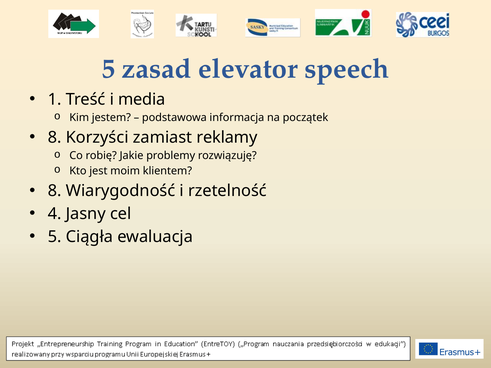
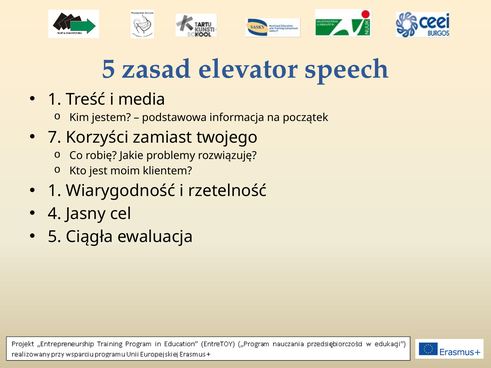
8: 8 -> 7 (55, 138)
reklamy: reklamy -> twojego (227, 138)
8: 8 -> 1 (55, 191)
